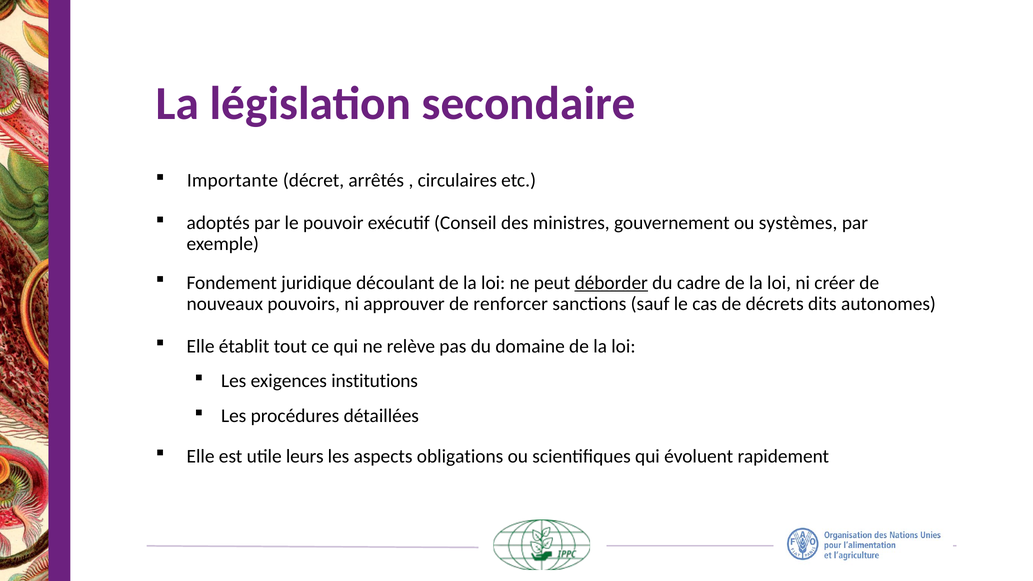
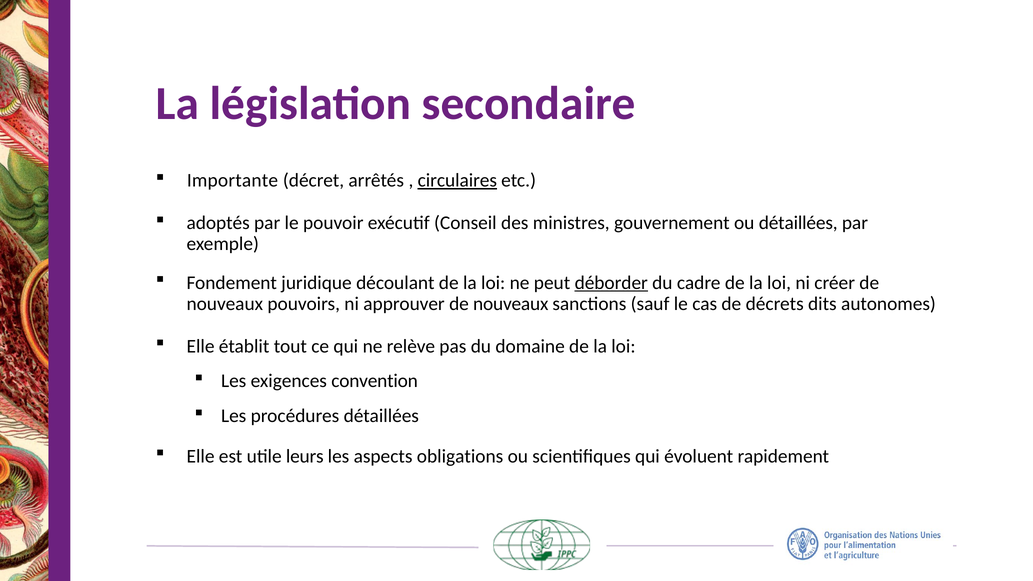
circulaires underline: none -> present (457, 180)
ou systèmes: systèmes -> détaillées (798, 223)
approuver de renforcer: renforcer -> nouveaux (511, 304)
institutions: institutions -> convention (375, 381)
